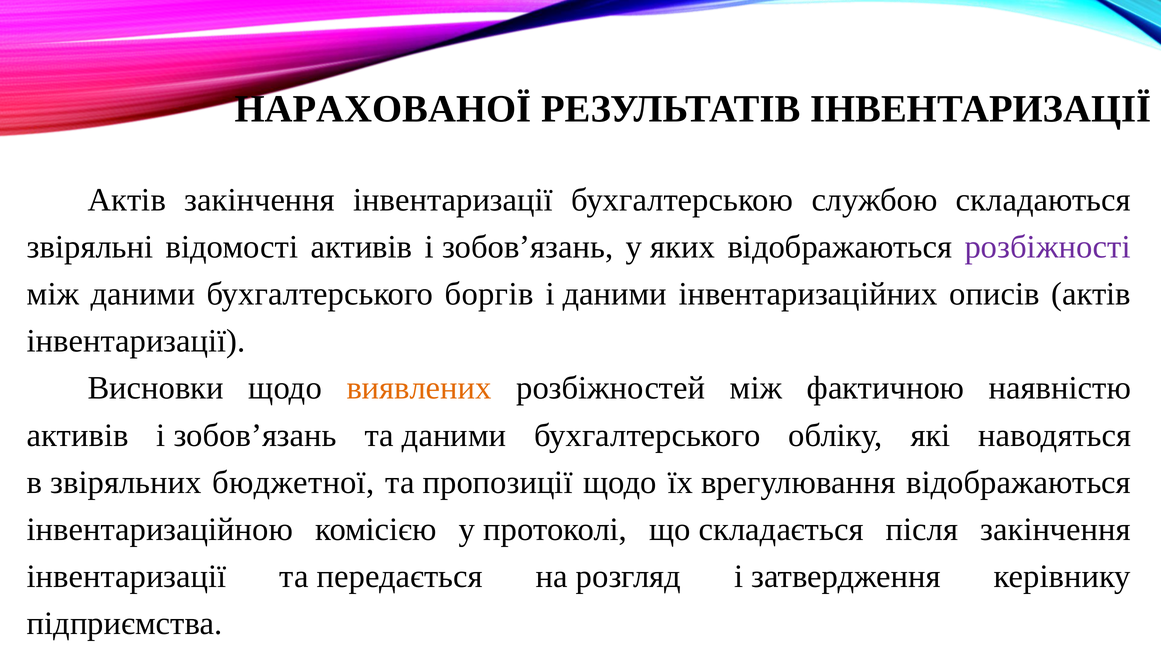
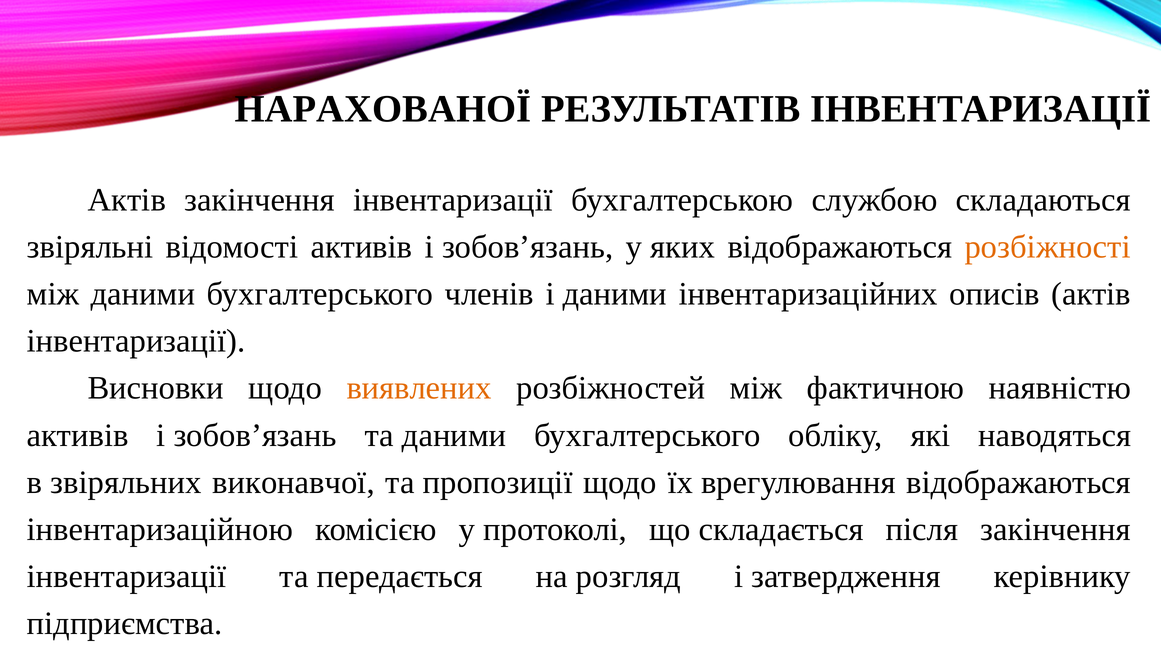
розбіжності colour: purple -> orange (1048, 247)
боргів: боргів -> членів (489, 294)
бюджетної: бюджетної -> виконавчої (293, 482)
